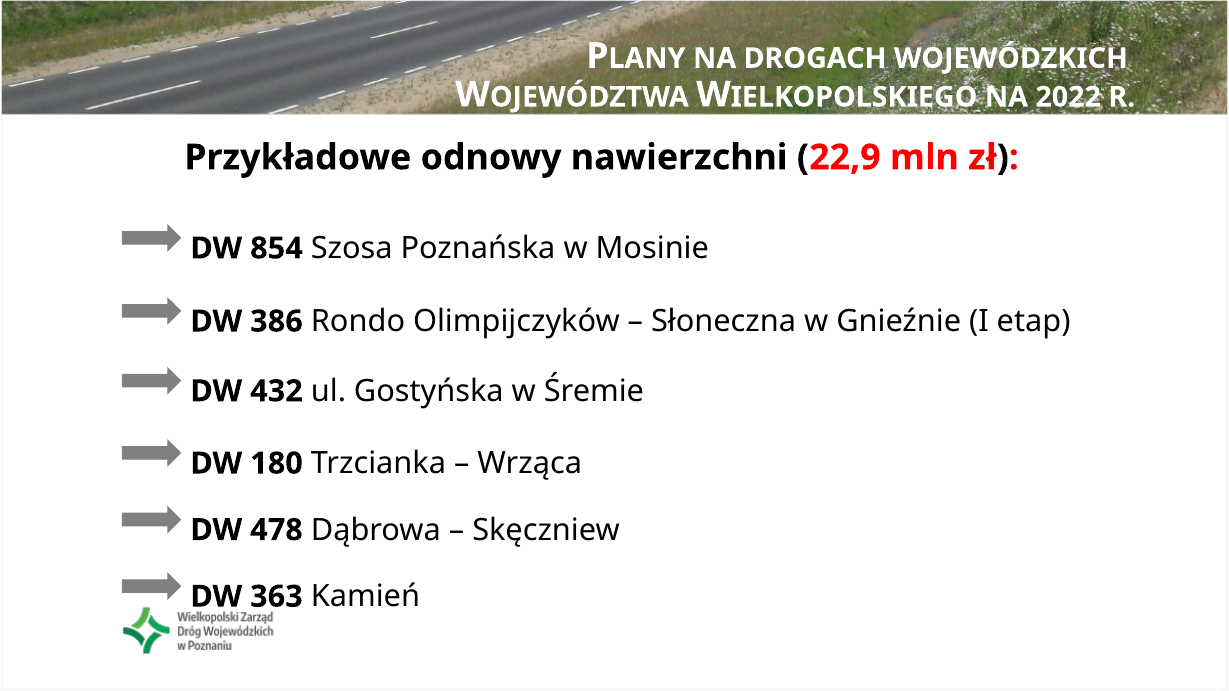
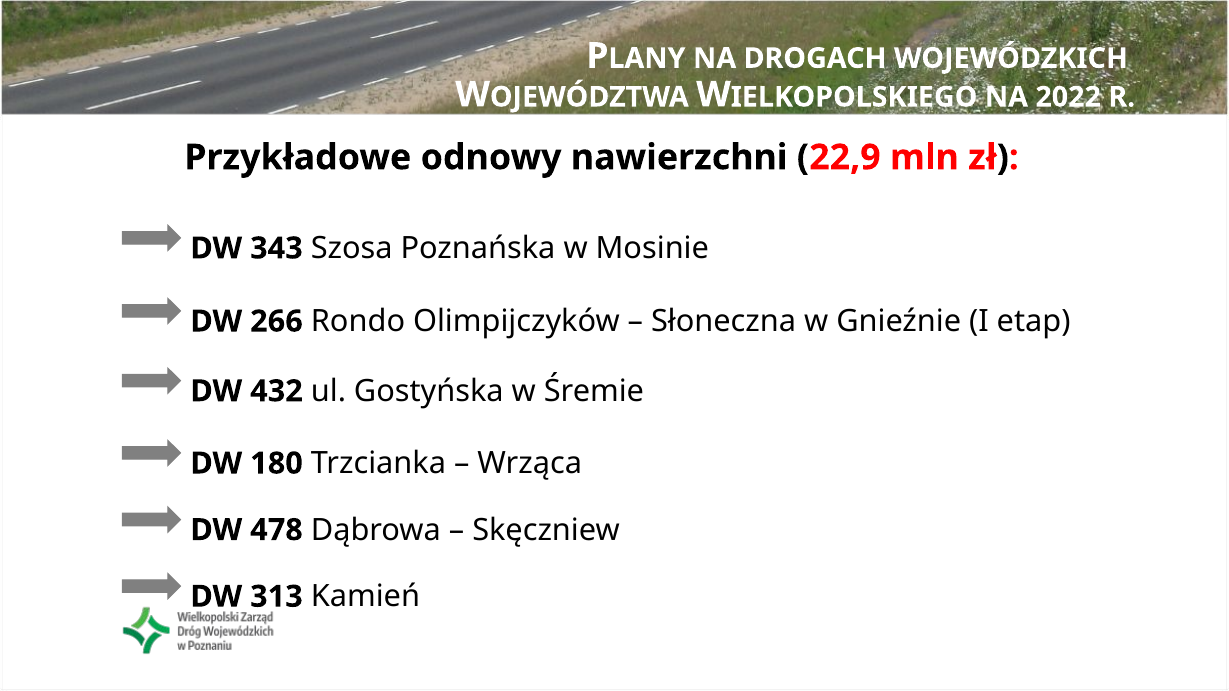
854: 854 -> 343 (276, 248)
386: 386 -> 266 (276, 322)
363: 363 -> 313 (276, 597)
